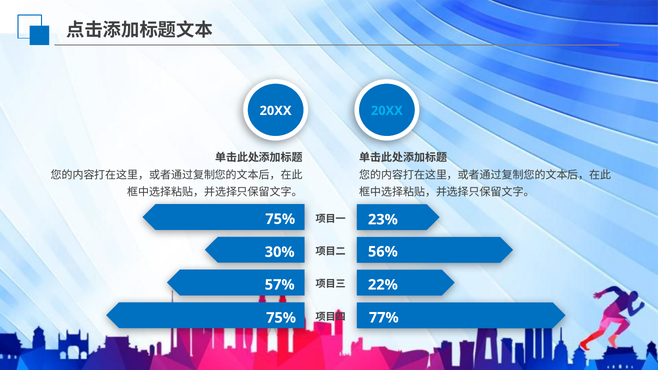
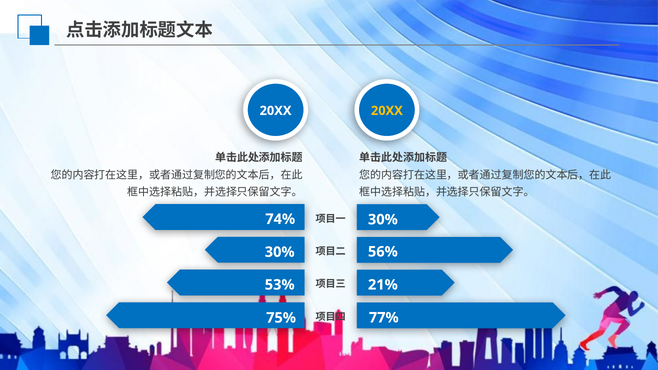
20XX colour: light blue -> yellow (387, 111)
75%: 75% -> 74% (280, 219)
23%: 23% -> 30% (383, 220)
57%: 57% -> 53% (280, 285)
22%: 22% -> 21% (383, 285)
